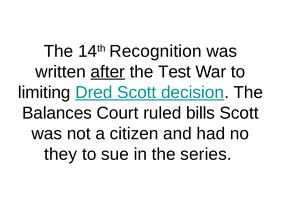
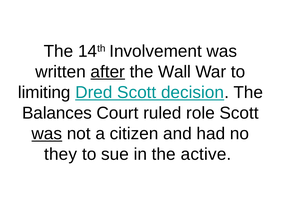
Recognition: Recognition -> Involvement (156, 51)
Test: Test -> Wall (175, 72)
bills: bills -> role (200, 113)
was underline: none -> present (47, 133)
series: series -> active (206, 154)
